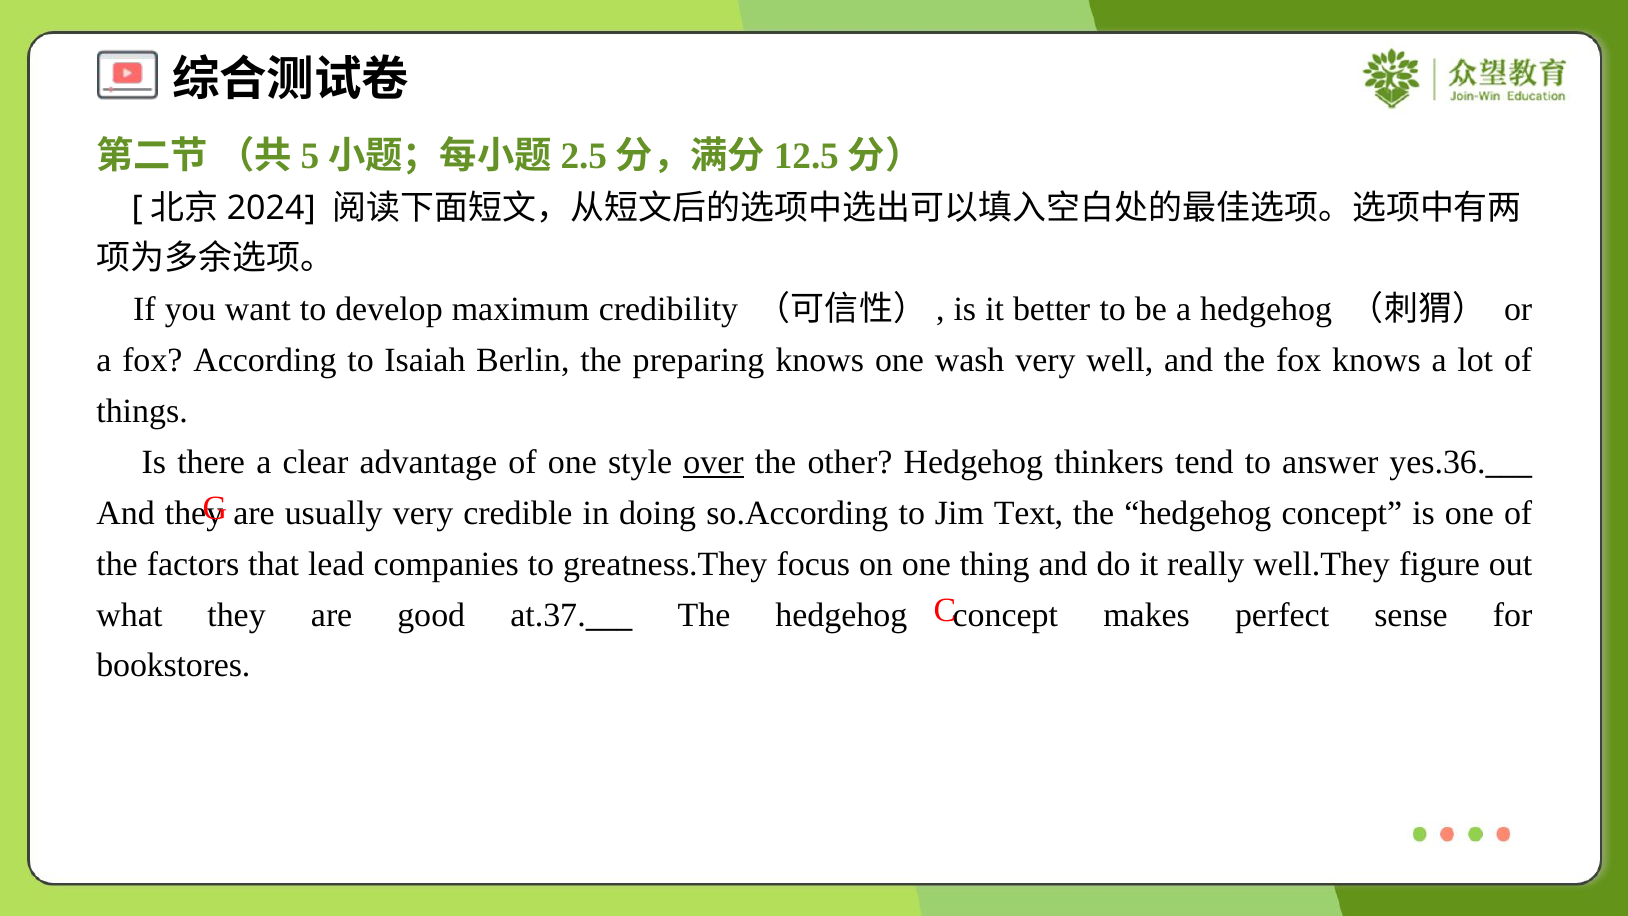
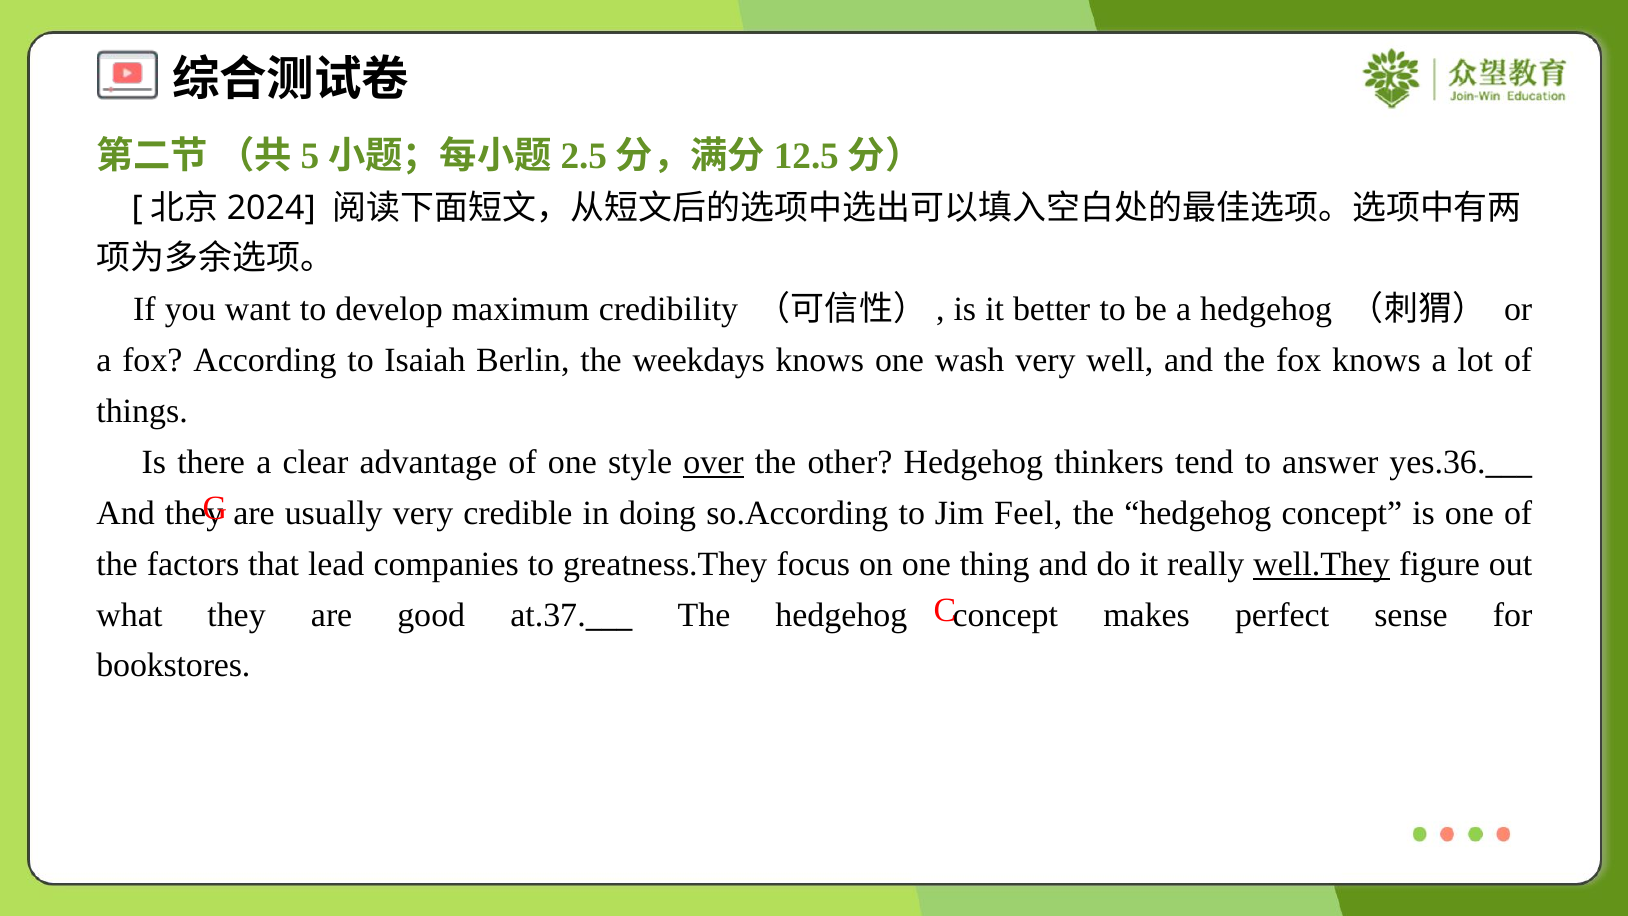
preparing: preparing -> weekdays (699, 360)
Text: Text -> Feel (1028, 513)
well.They underline: none -> present (1322, 564)
